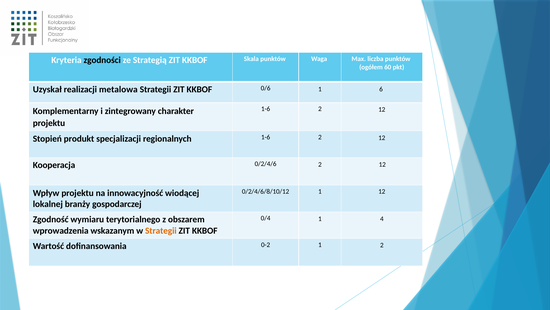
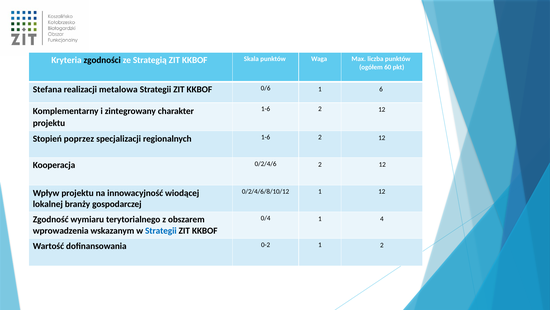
Uzyskał: Uzyskał -> Stefana (47, 89)
produkt: produkt -> poprzez (79, 138)
Strategii colour: orange -> blue (161, 230)
